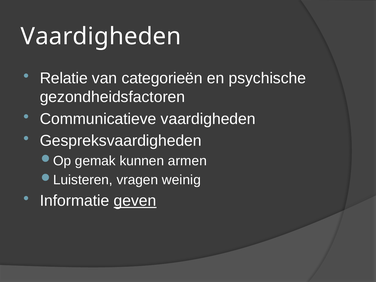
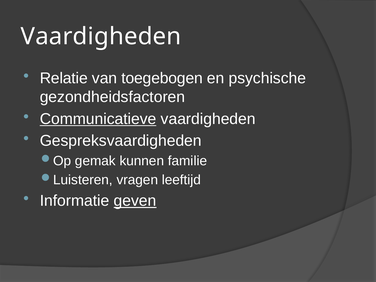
categorieën: categorieën -> toegebogen (162, 78)
Communicatieve underline: none -> present (98, 119)
armen: armen -> familie (187, 161)
weinig: weinig -> leeftijd (181, 180)
